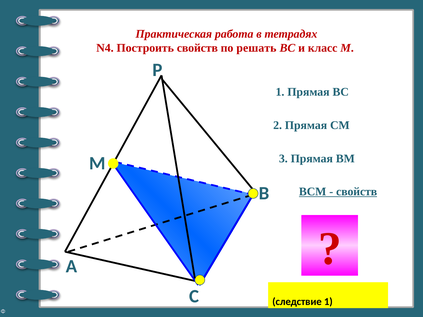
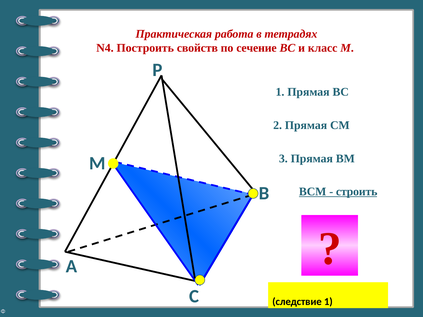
решать: решать -> сечение (257, 48)
свойств: свойств -> строить (357, 192)
